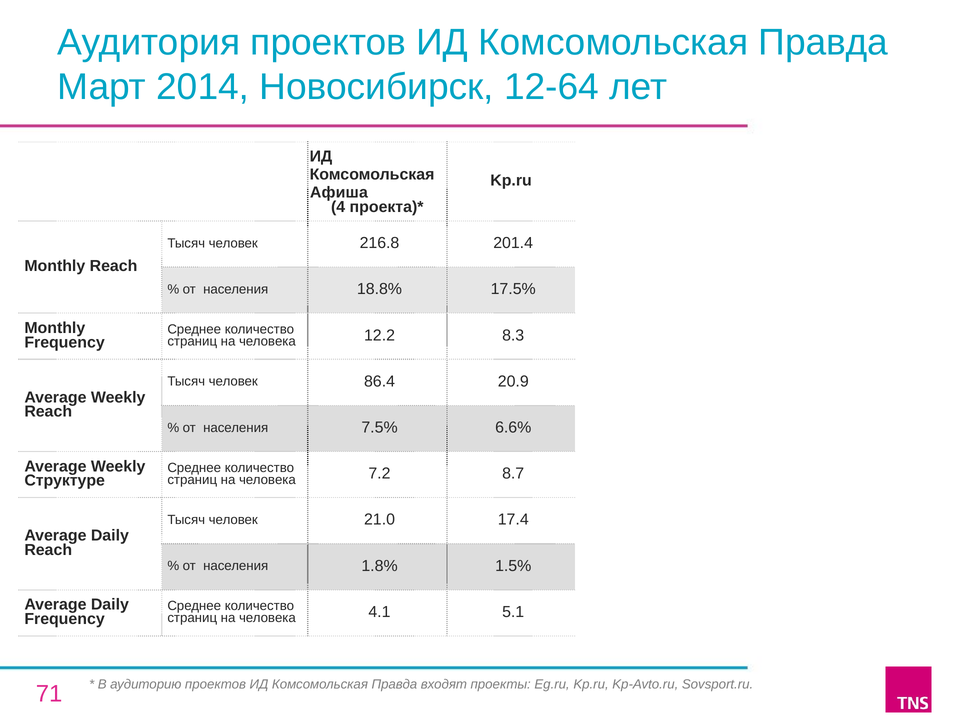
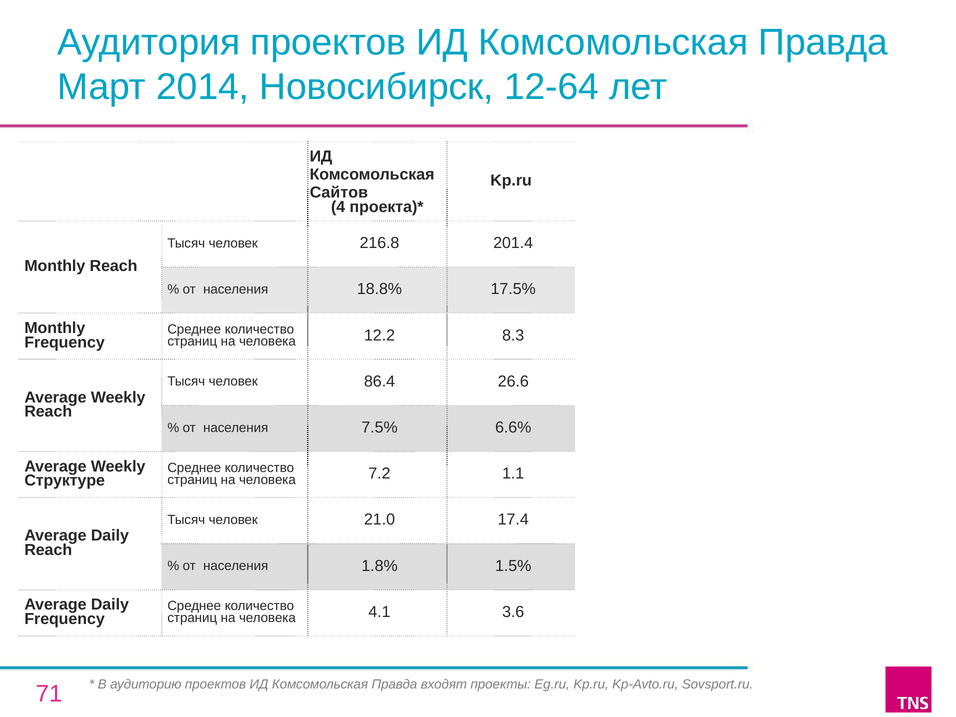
Афиша: Афиша -> Сайтов (339, 192)
20.9: 20.9 -> 26.6 (513, 381)
8.7: 8.7 -> 1.1 (513, 474)
5.1: 5.1 -> 3.6 (513, 612)
